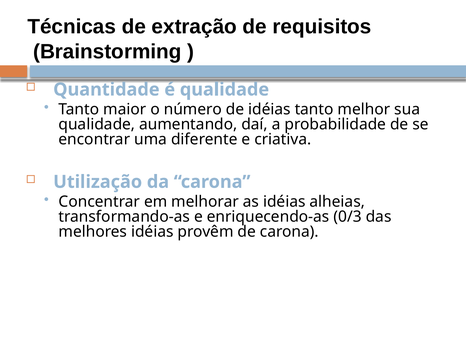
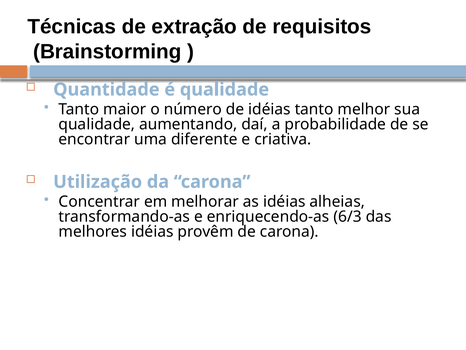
0/3: 0/3 -> 6/3 (348, 216)
